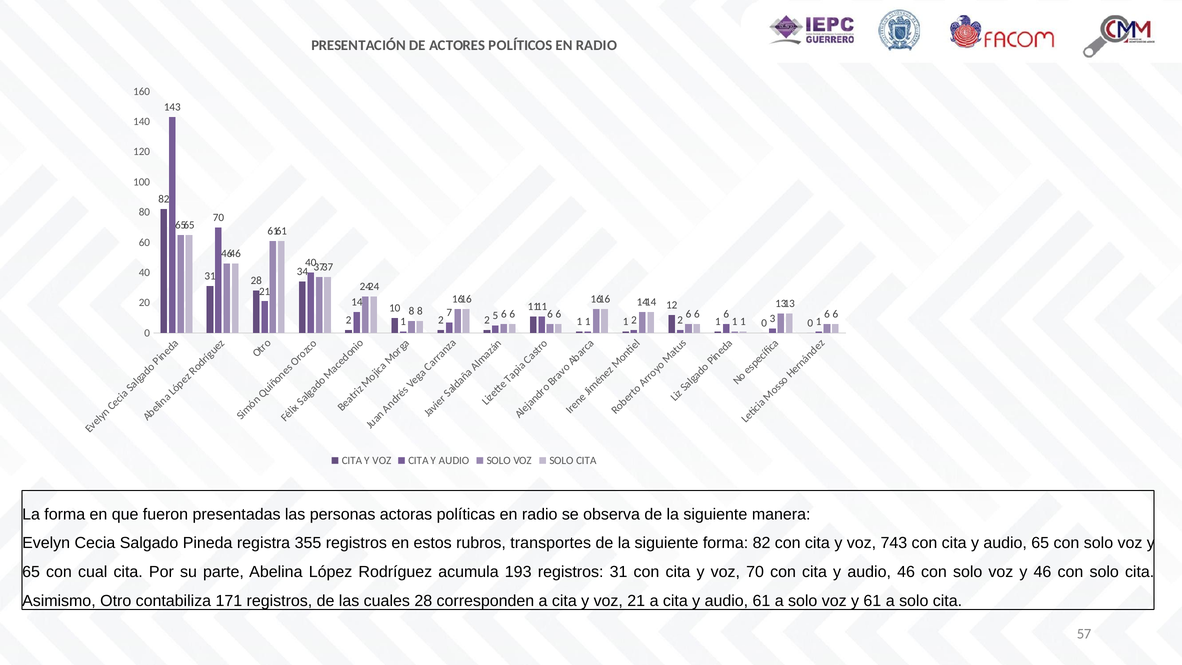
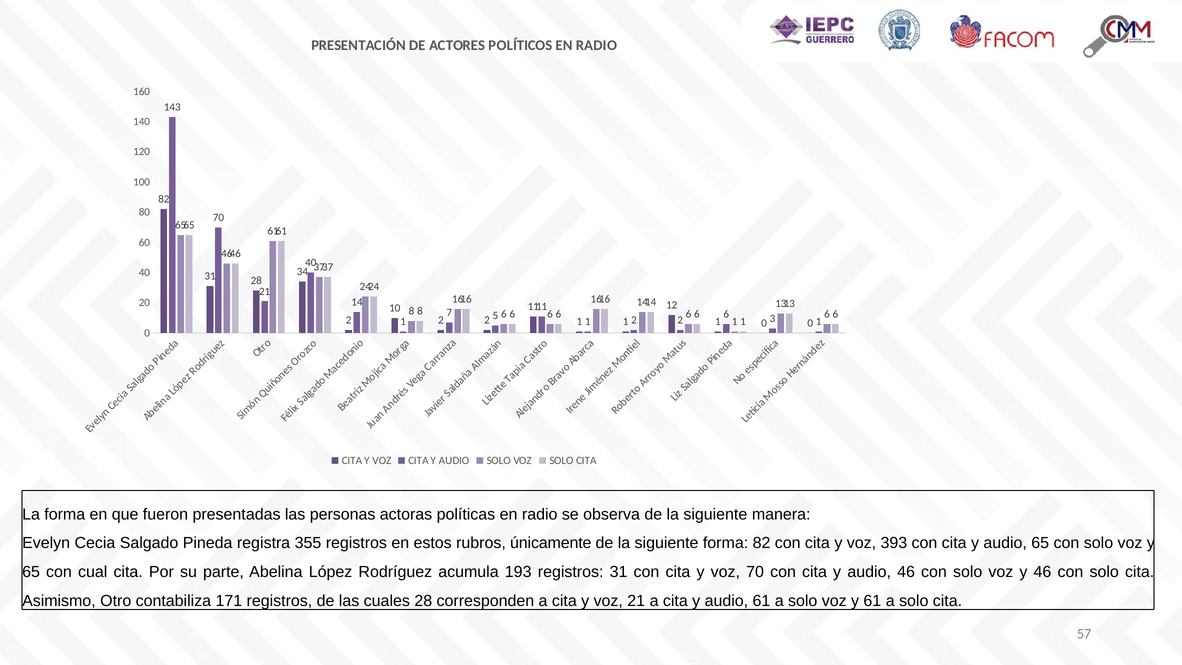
transportes: transportes -> únicamente (551, 543)
743: 743 -> 393 (894, 543)
